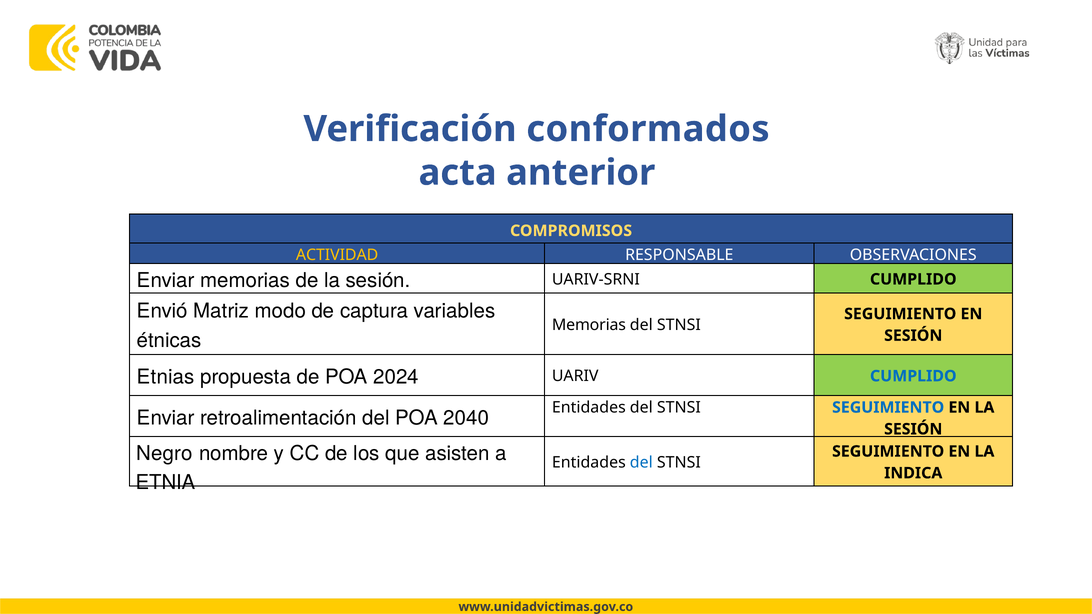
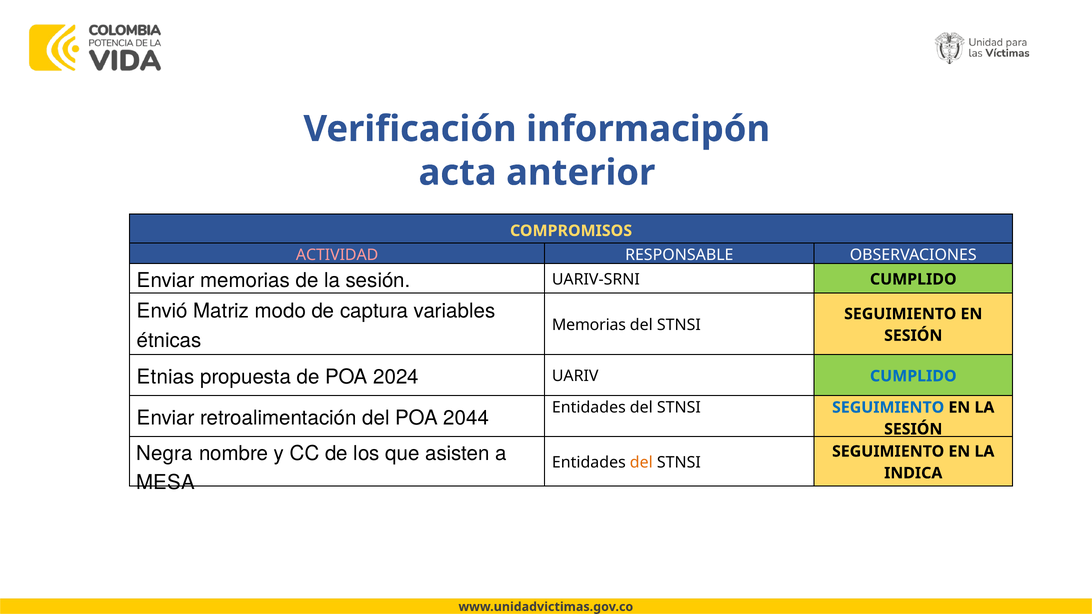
conformados: conformados -> informacipón (648, 129)
ACTIVIDAD colour: yellow -> pink (337, 255)
2040: 2040 -> 2044 (466, 418)
Negro: Negro -> Negra (164, 454)
del colour: blue -> orange (641, 462)
ETNIA: ETNIA -> MESA (165, 483)
